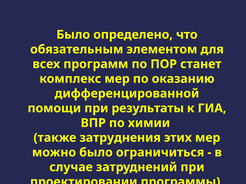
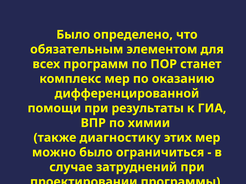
затруднения: затруднения -> диагностику (120, 138)
